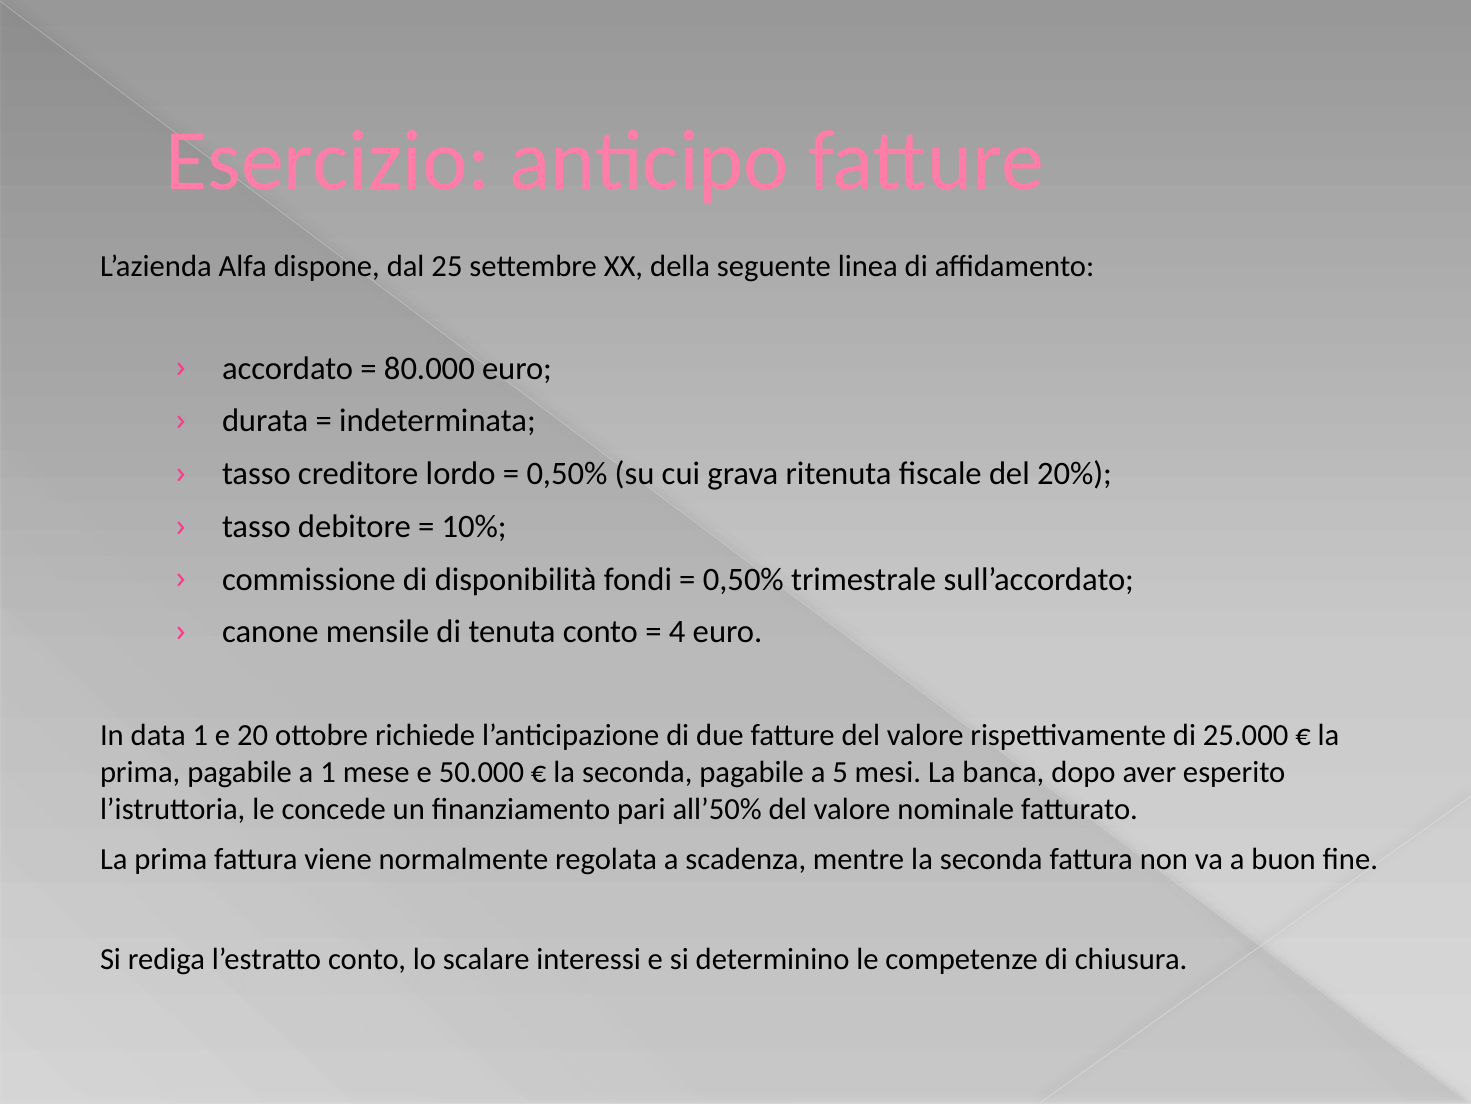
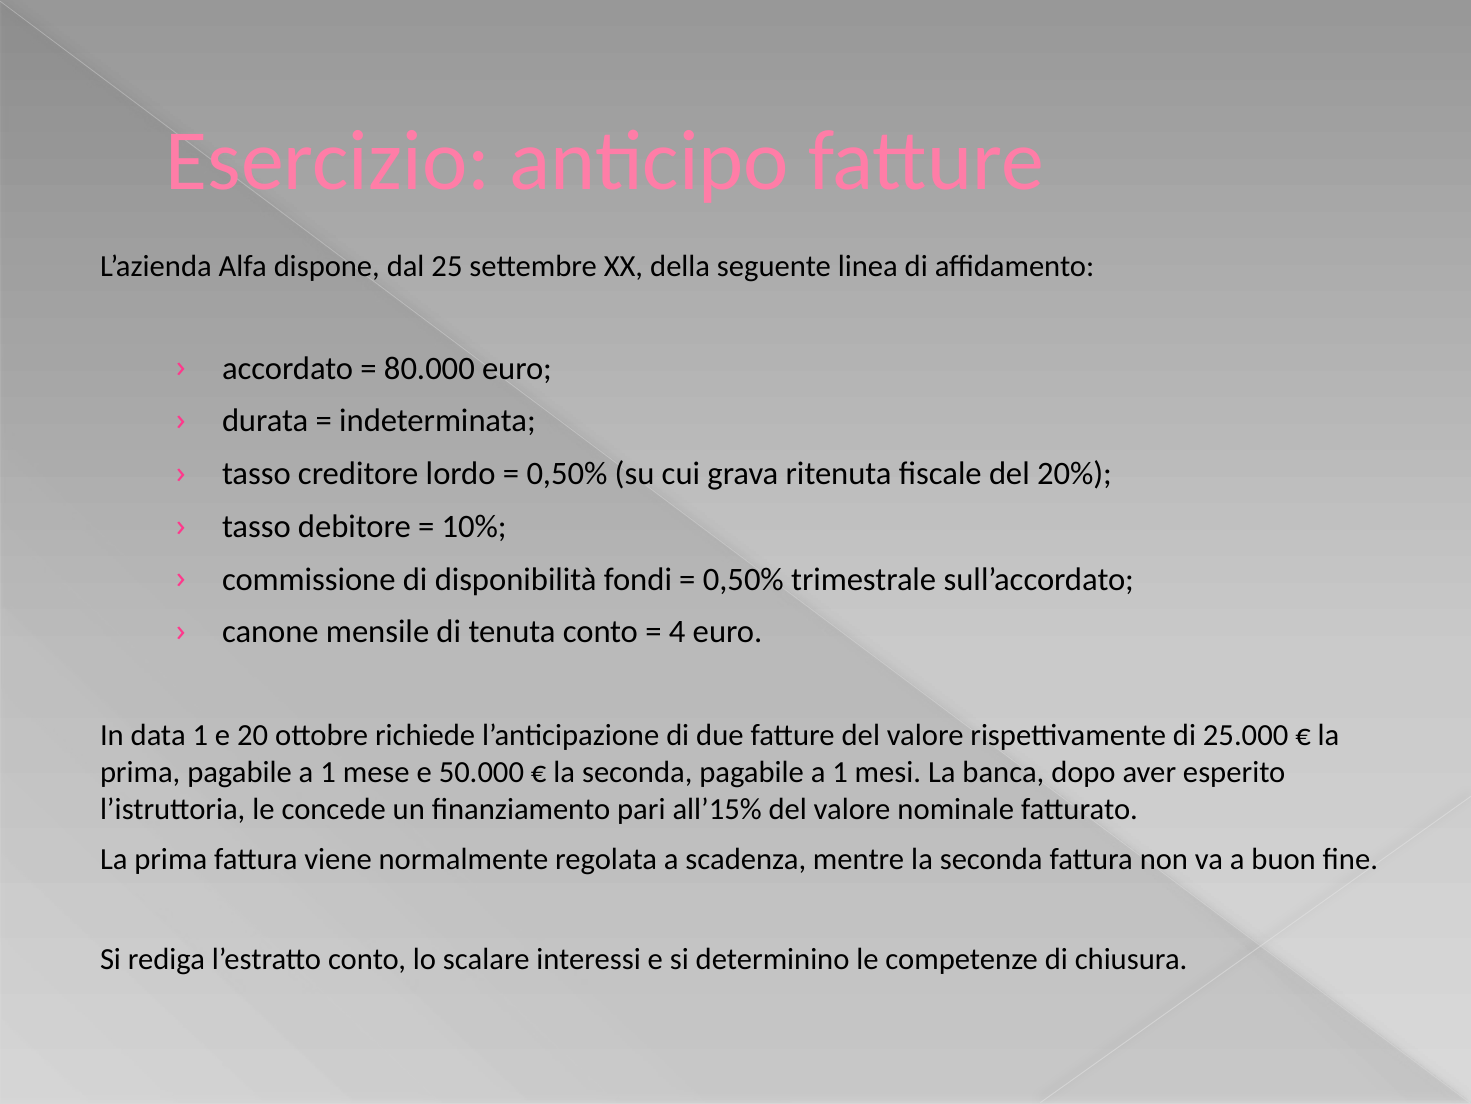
seconda pagabile a 5: 5 -> 1 (840, 772)
all’50%: all’50% -> all’15% (717, 809)
